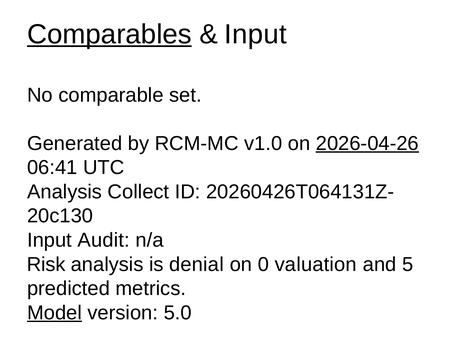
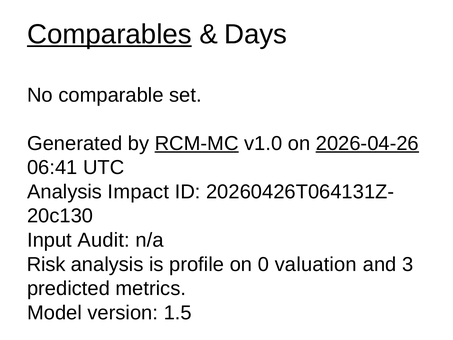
Input: Input -> Days (256, 34)
RCM-MC underline: none -> present (197, 143)
Collect: Collect -> Impact (138, 192)
denial: denial -> profile (197, 264)
5: 5 -> 3 (408, 264)
Model underline: present -> none (55, 312)
5.0: 5.0 -> 1.5 (178, 312)
